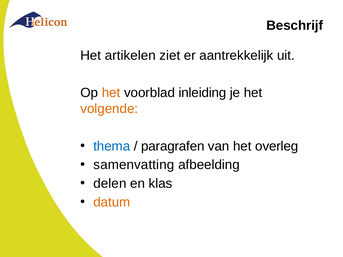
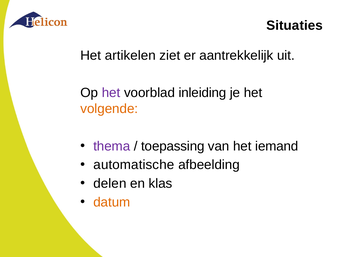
Beschrijf: Beschrijf -> Situaties (295, 26)
het colour: orange -> purple (111, 93)
thema colour: blue -> purple (112, 146)
paragrafen: paragrafen -> toepassing (173, 146)
overleg: overleg -> iemand (277, 146)
samenvatting: samenvatting -> automatische (134, 165)
